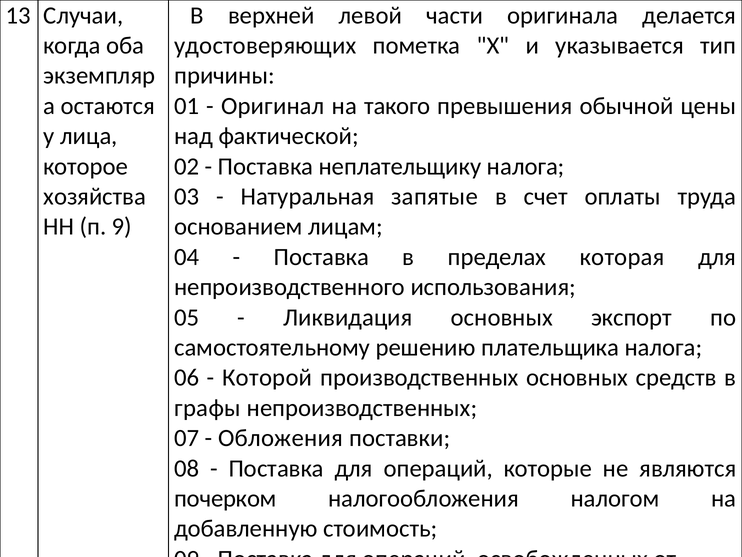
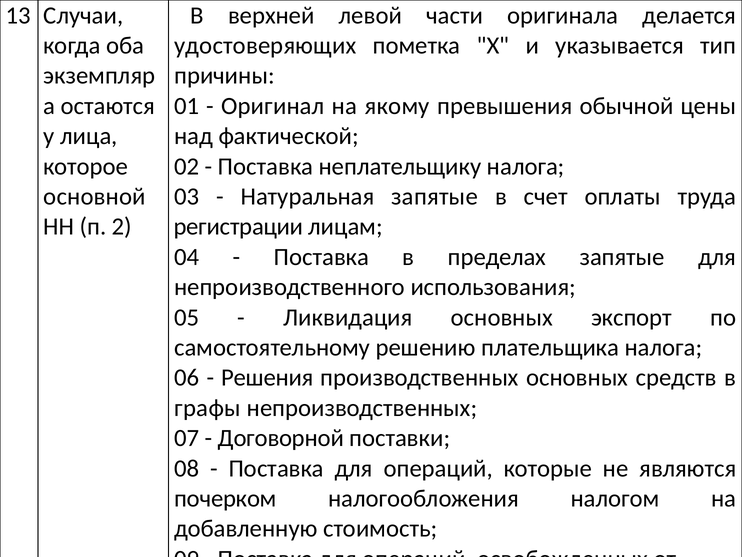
такого: такого -> якому (397, 106)
хозяйства: хозяйства -> основной (95, 196)
9: 9 -> 2 (122, 227)
основанием: основанием -> регистрации (239, 227)
пределах которая: которая -> запятые (622, 257)
Которой: Которой -> Решения (268, 377)
Обложения: Обложения -> Договорной (281, 438)
